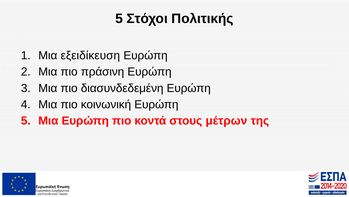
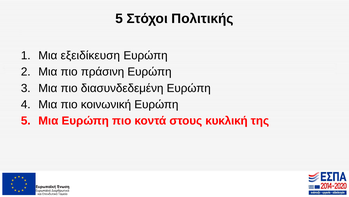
μέτρων: μέτρων -> κυκλική (226, 120)
